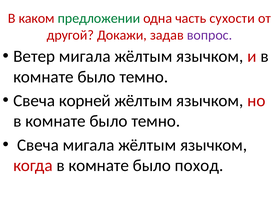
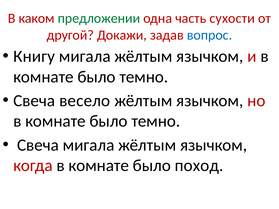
вопрос colour: purple -> blue (210, 35)
Ветер: Ветер -> Книгу (34, 56)
корней: корней -> весело (85, 101)
